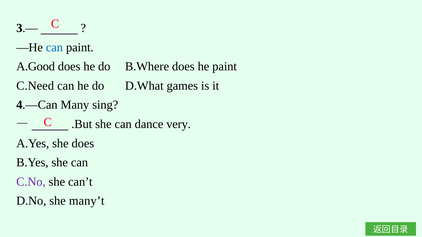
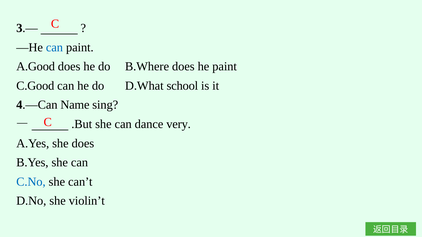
C.Need: C.Need -> C.Good (35, 86)
games: games -> school (182, 86)
Many: Many -> Name (75, 105)
C.No colour: purple -> blue (31, 182)
many’t: many’t -> violin’t (87, 201)
